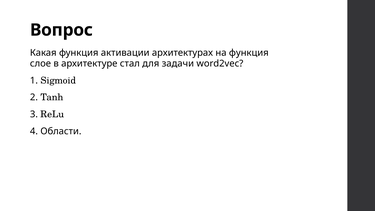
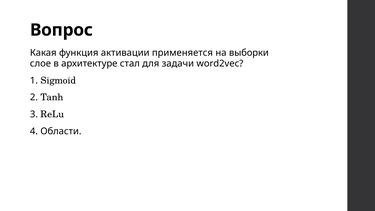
архитектурах: архитектурах -> применяется (182, 53)
на функция: функция -> выборки (249, 53)
